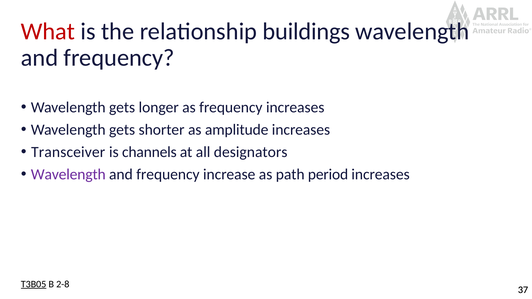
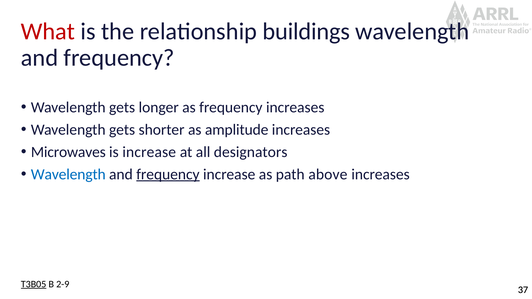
Transceiver: Transceiver -> Microwaves (68, 152)
is channels: channels -> increase (149, 152)
Wavelength colour: purple -> blue (68, 174)
frequency underline: none -> present (168, 174)
period: period -> above (328, 174)
2-8: 2-8 -> 2-9 (63, 284)
